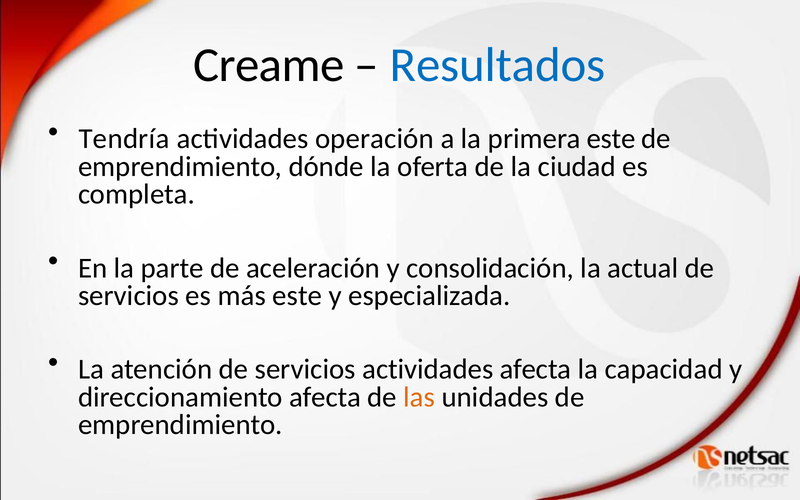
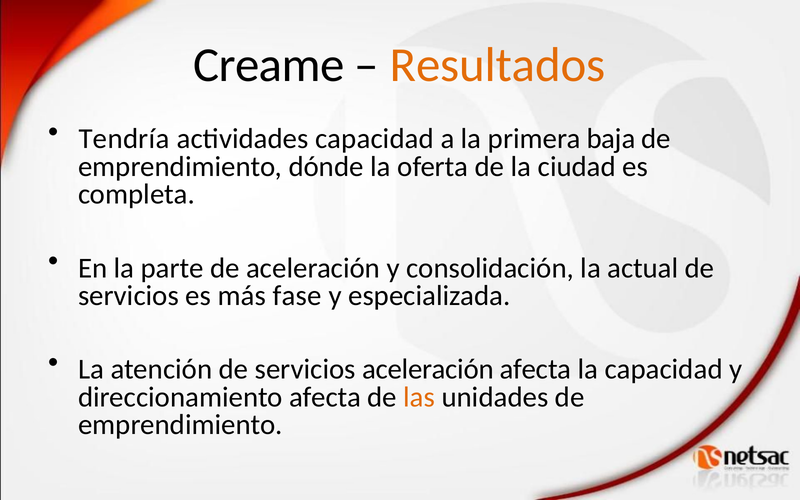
Resultados colour: blue -> orange (498, 65)
actividades operación: operación -> capacidad (374, 139)
primera este: este -> baja (611, 139)
más este: este -> fase (297, 296)
servicios actividades: actividades -> aceleración (428, 369)
